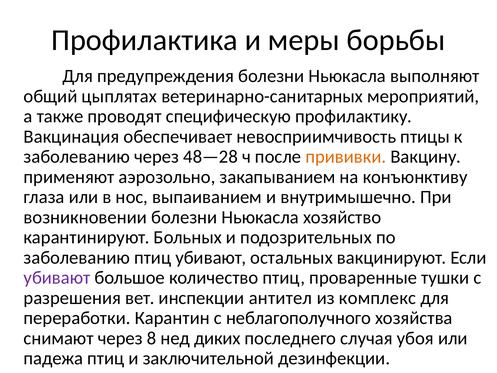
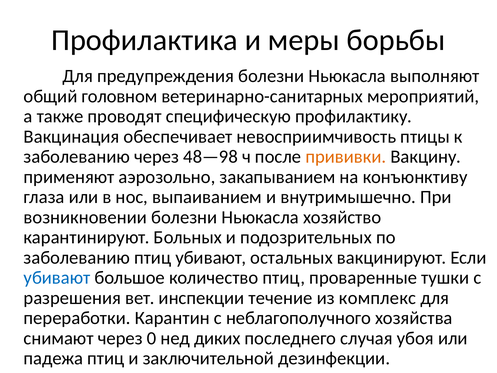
цыплятах: цыплятах -> головном (119, 96)
48—28: 48—28 -> 48—98 (211, 157)
убивают colour: purple -> blue (57, 278)
антител: антител -> течение (281, 298)
8: 8 -> 0 (152, 338)
